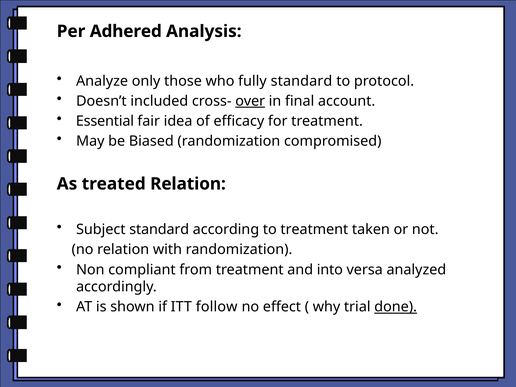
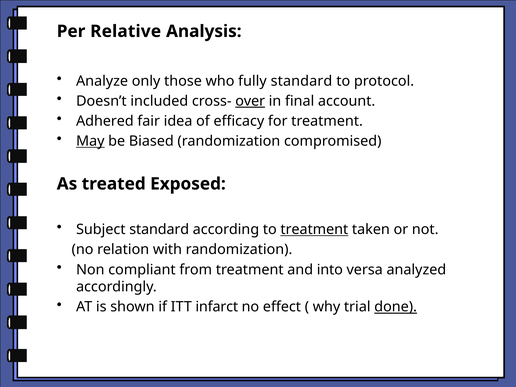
Adhered: Adhered -> Relative (126, 31)
Essential: Essential -> Adhered (105, 121)
May underline: none -> present (90, 141)
treated Relation: Relation -> Exposed (188, 184)
treatment underline: none -> present (314, 229)
follow: follow -> infarct (217, 307)
